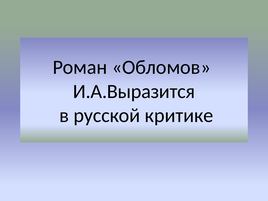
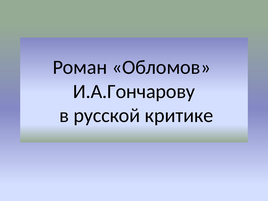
И.А.Выразится: И.А.Выразится -> И.А.Гончарову (134, 91)
